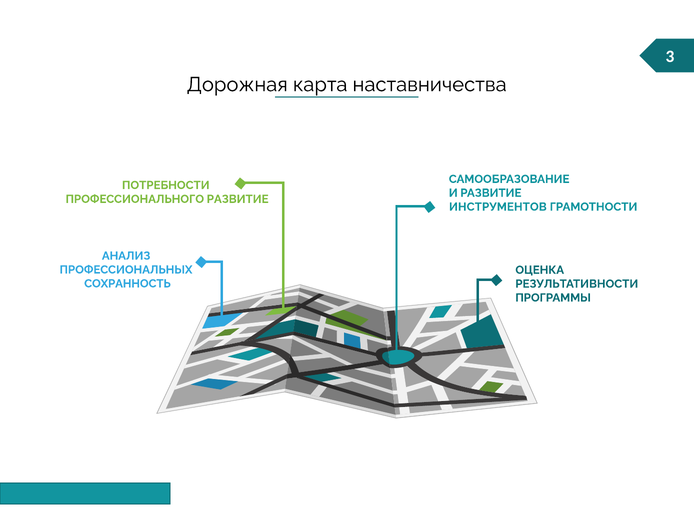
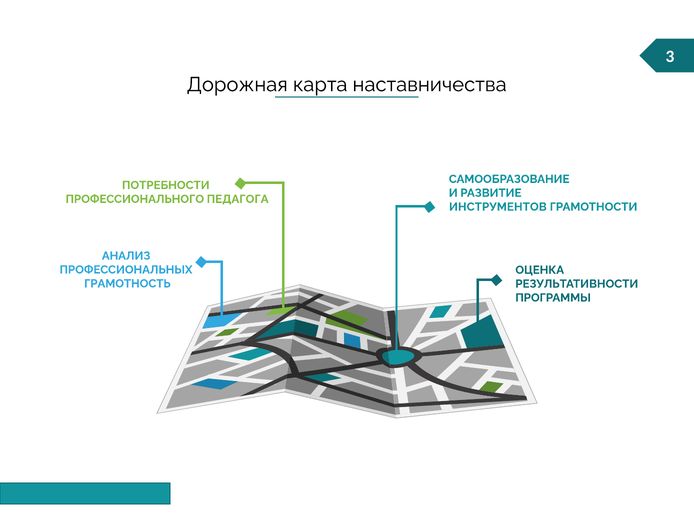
ПРОФЕССИОНАЛЬНОГО РАЗВИТИЕ: РАЗВИТИЕ -> ПЕДАГОГА (238, 199)
СОХРАННОСТЬ: СОХРАННОСТЬ -> ГРАМОТНОСТЬ (127, 284)
